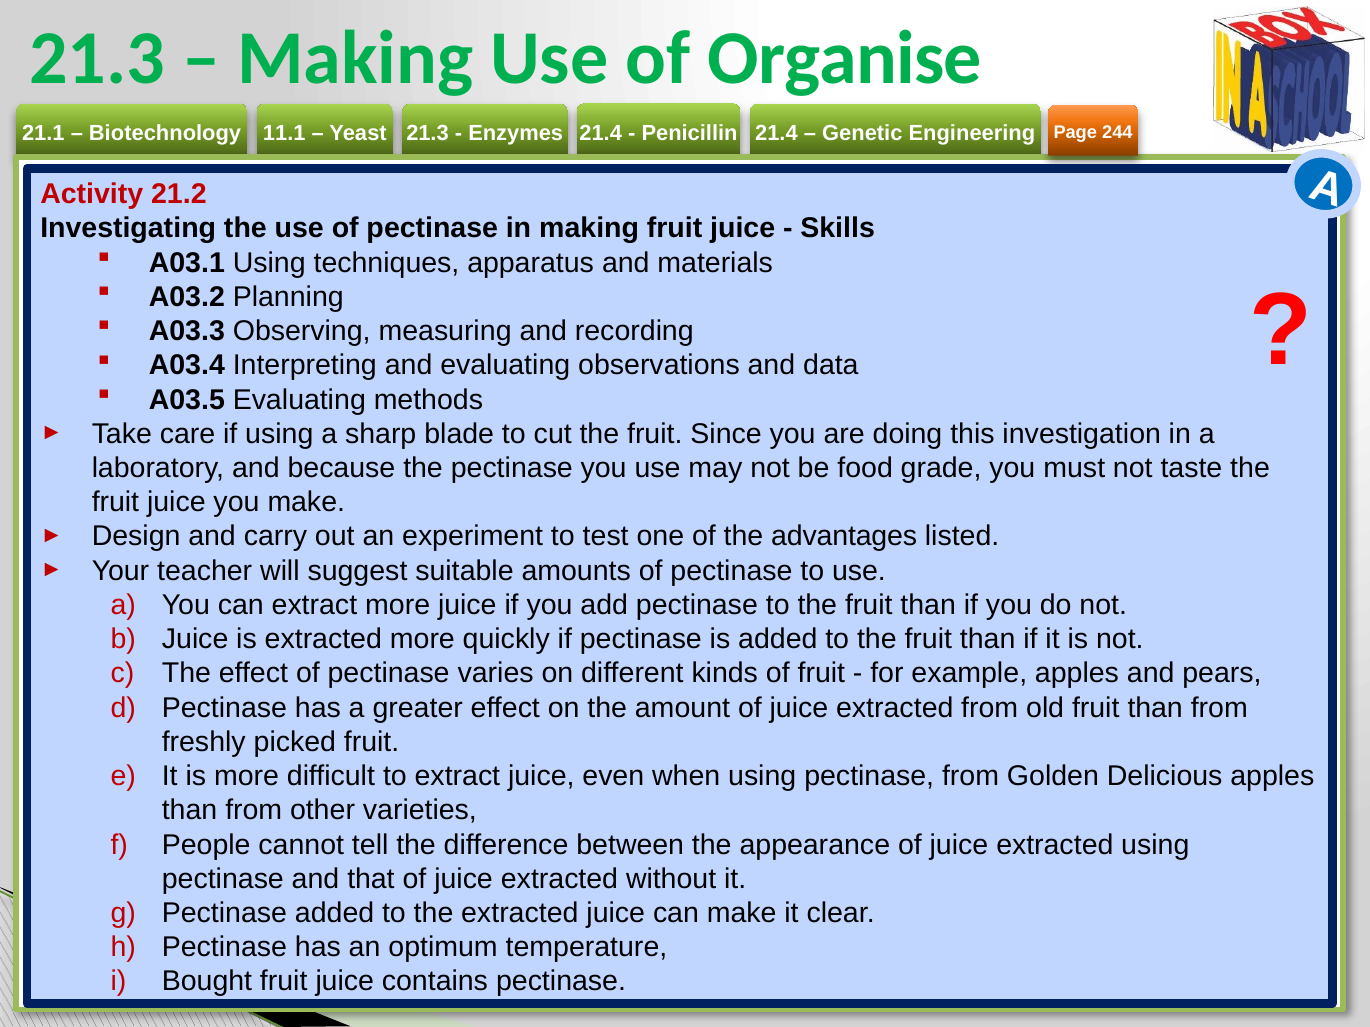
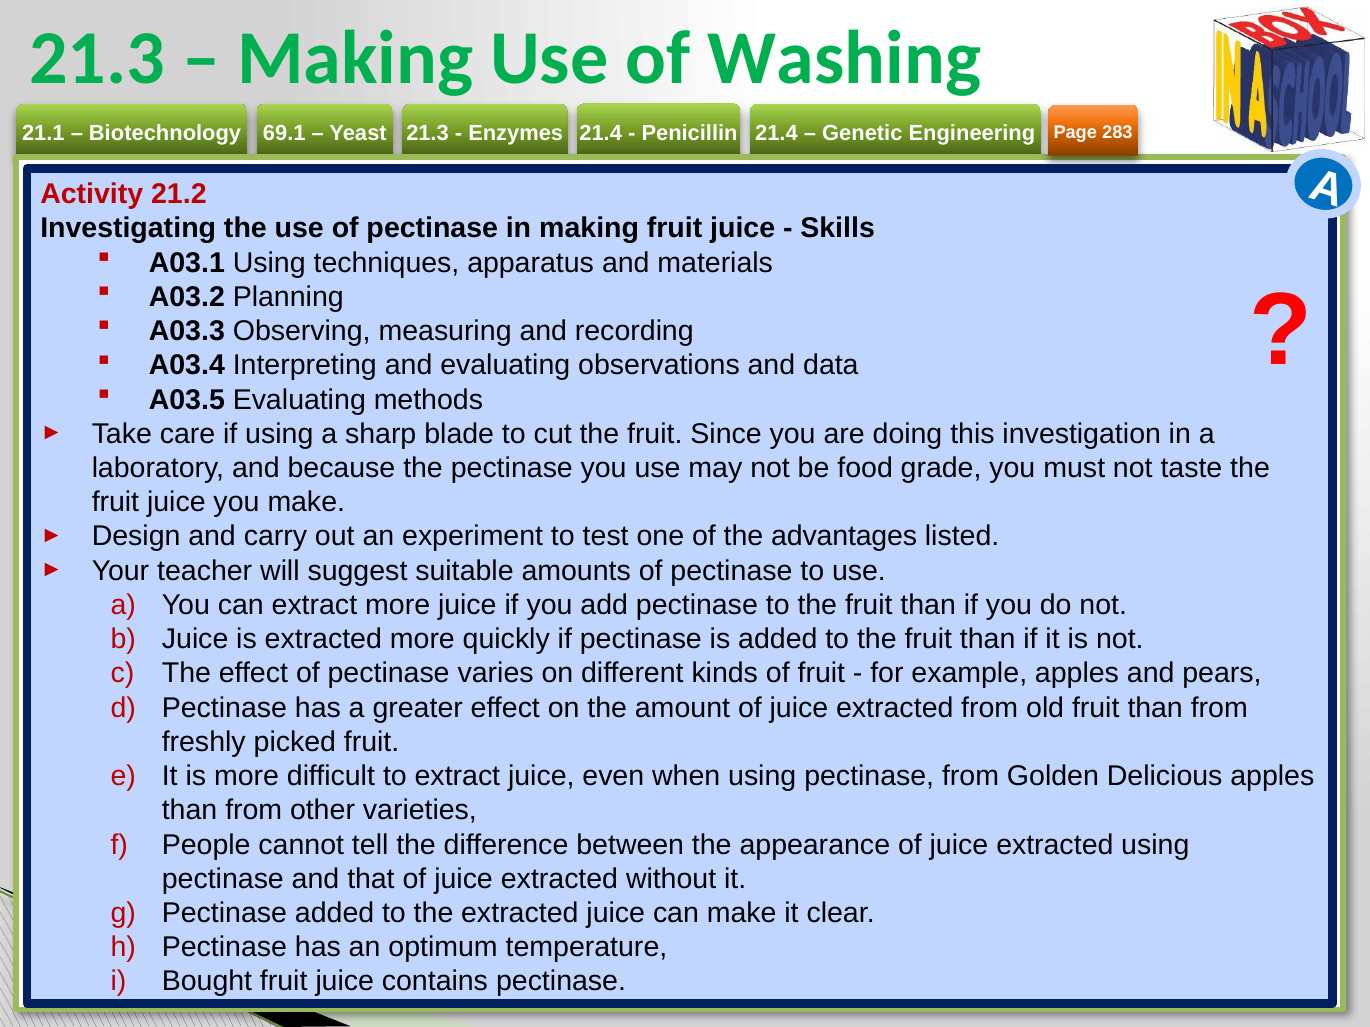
Organise: Organise -> Washing (844, 59)
11.1: 11.1 -> 69.1 (284, 133)
244: 244 -> 283 (1117, 133)
